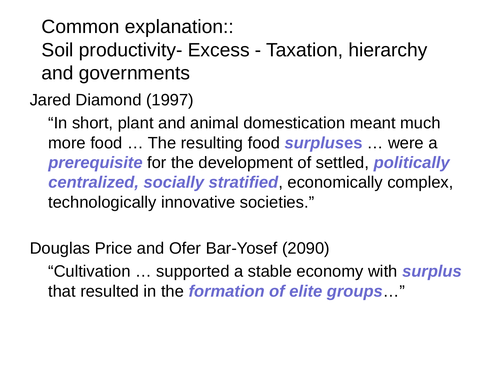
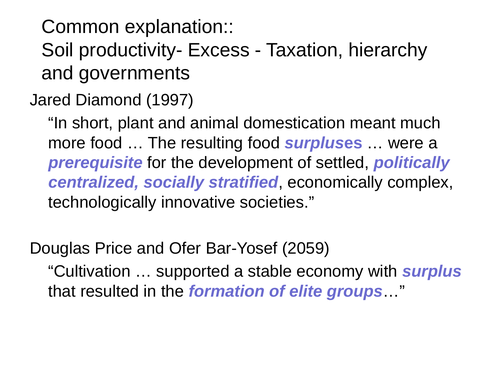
2090: 2090 -> 2059 (306, 249)
